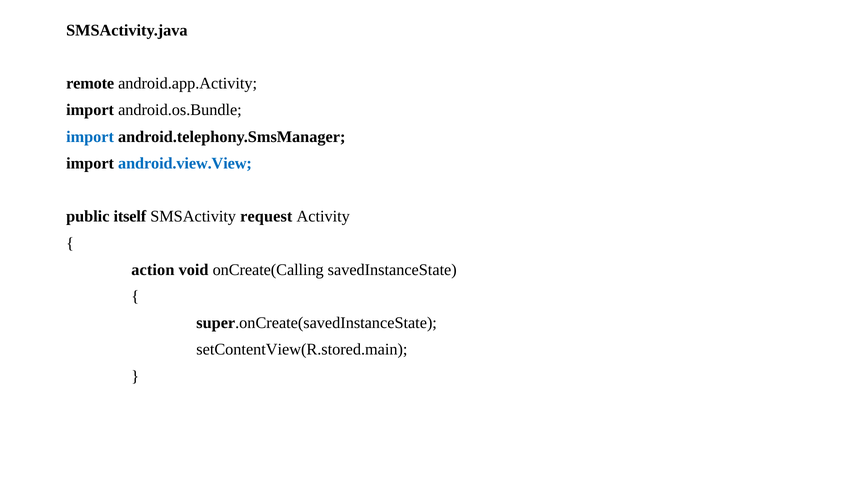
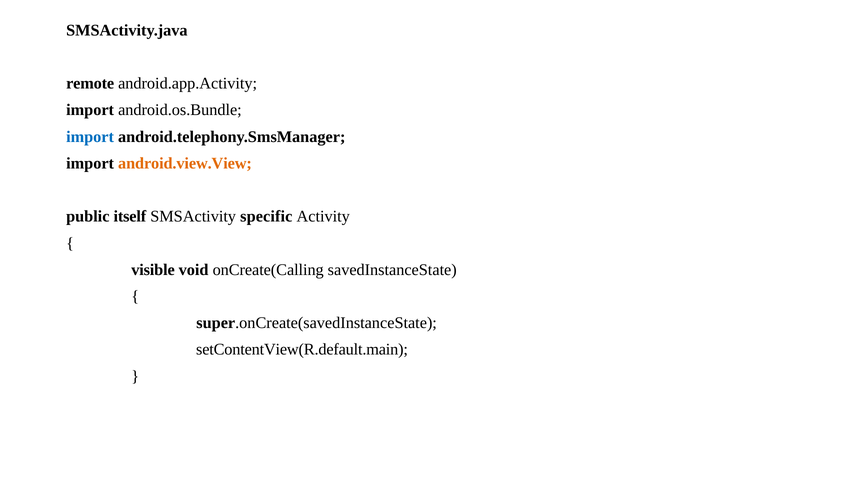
android.view.View colour: blue -> orange (185, 163)
request: request -> specific (266, 217)
action: action -> visible (153, 270)
setContentView(R.stored.main: setContentView(R.stored.main -> setContentView(R.default.main (302, 350)
